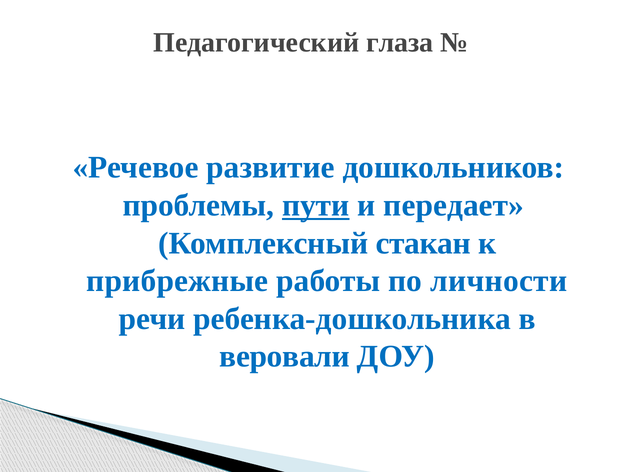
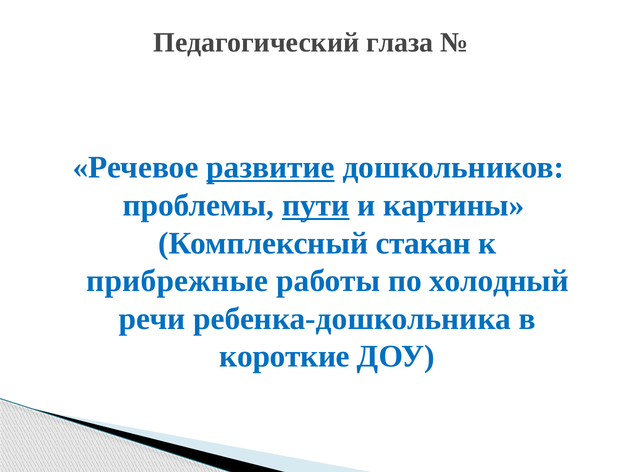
развитие underline: none -> present (270, 168)
передает: передает -> картины (454, 205)
личности: личности -> холодный (499, 281)
веровали: веровали -> короткие (285, 356)
